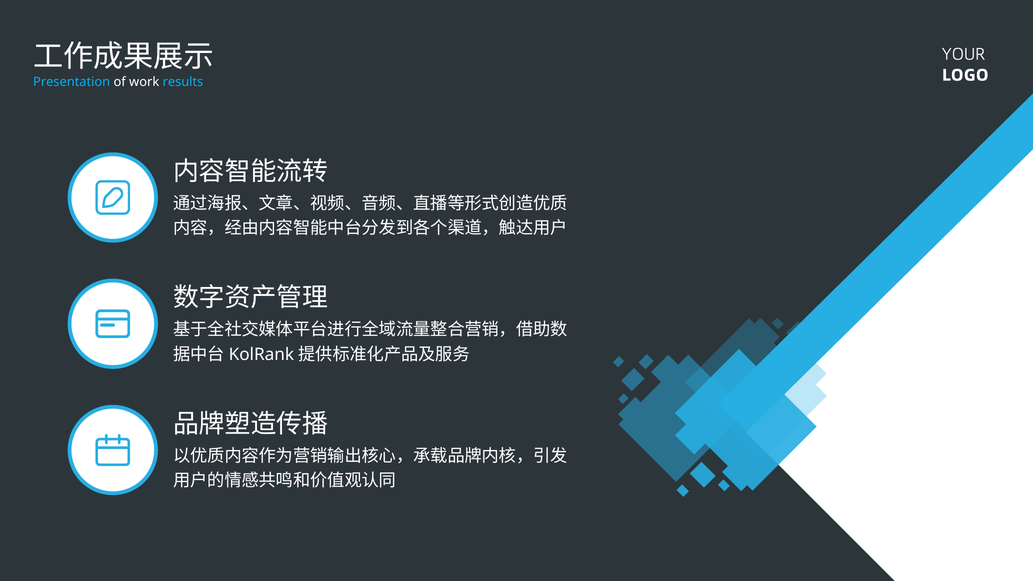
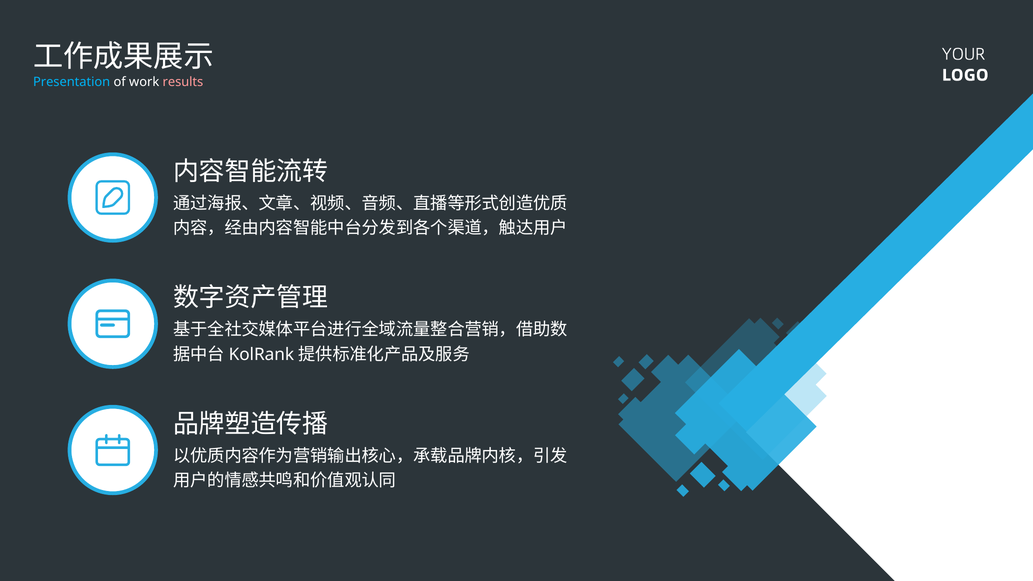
results colour: light blue -> pink (183, 82)
